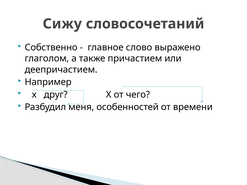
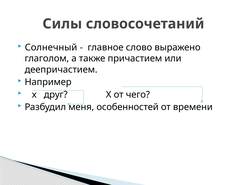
Сижу: Сижу -> Силы (62, 24)
Собственно: Собственно -> Солнечный (51, 47)
